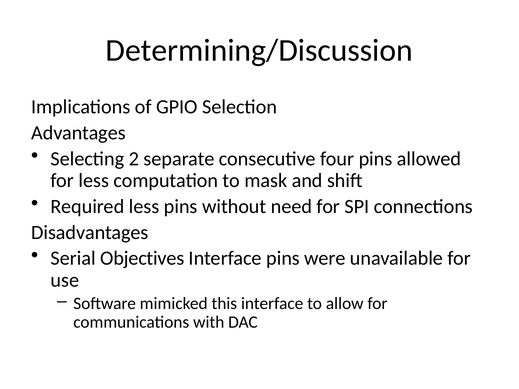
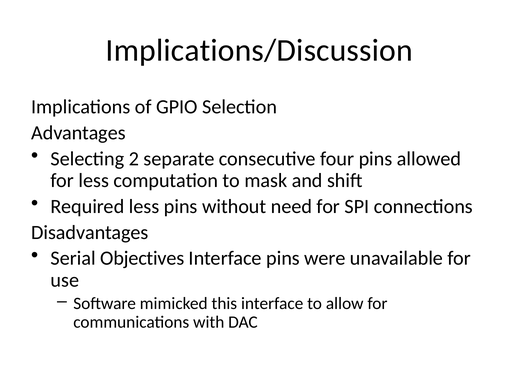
Determining/Discussion: Determining/Discussion -> Implications/Discussion (259, 50)
